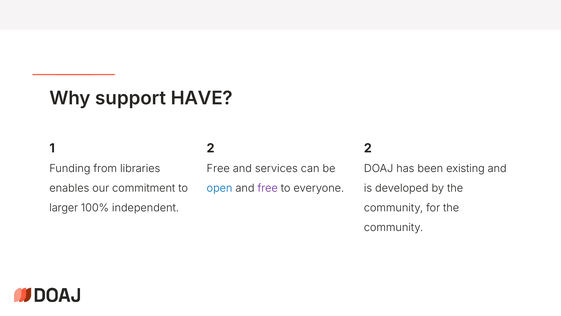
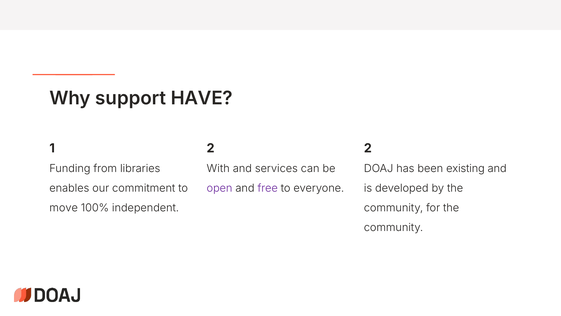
Free: Free -> With (218, 168)
open colour: blue -> purple (220, 188)
larger: larger -> move (64, 208)
